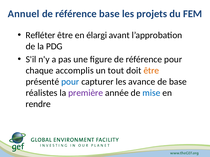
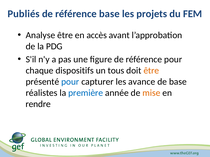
Annuel: Annuel -> Publiés (24, 14)
Refléter: Refléter -> Analyse (40, 35)
élargi: élargi -> accès (97, 35)
accomplis: accomplis -> dispositifs (75, 71)
tout: tout -> tous (116, 71)
première colour: purple -> blue (86, 93)
mise colour: blue -> orange (151, 93)
